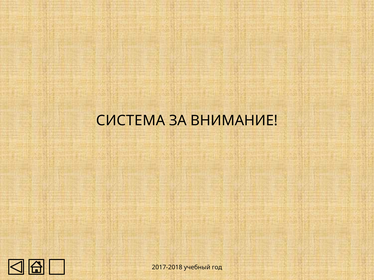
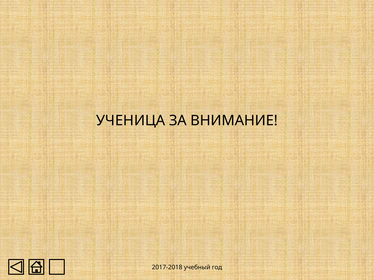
СИСТЕМА: СИСТЕМА -> УЧЕНИЦА (131, 121)
